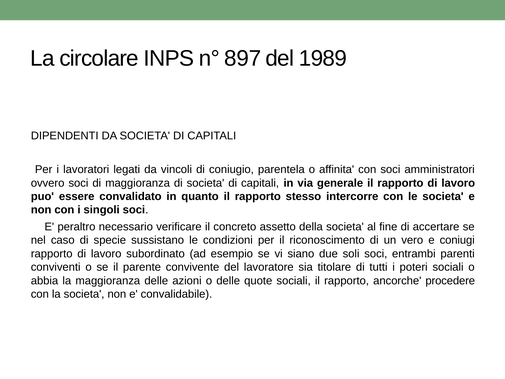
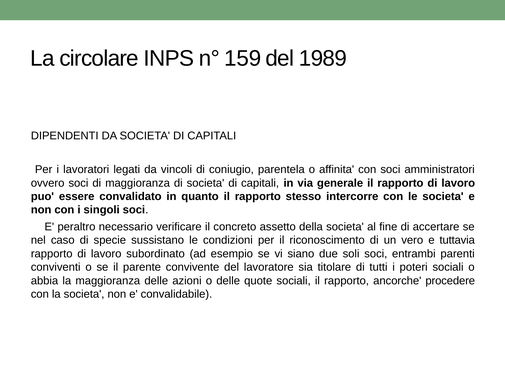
897: 897 -> 159 (243, 58)
coniugi: coniugi -> tuttavia (457, 240)
